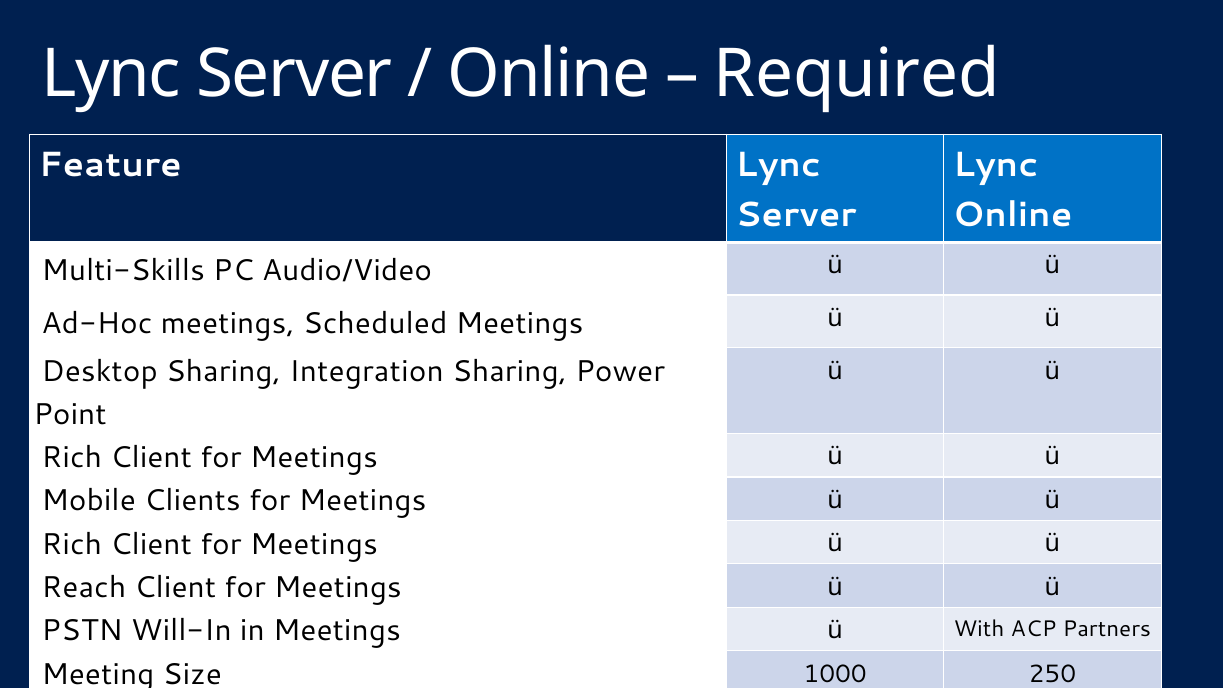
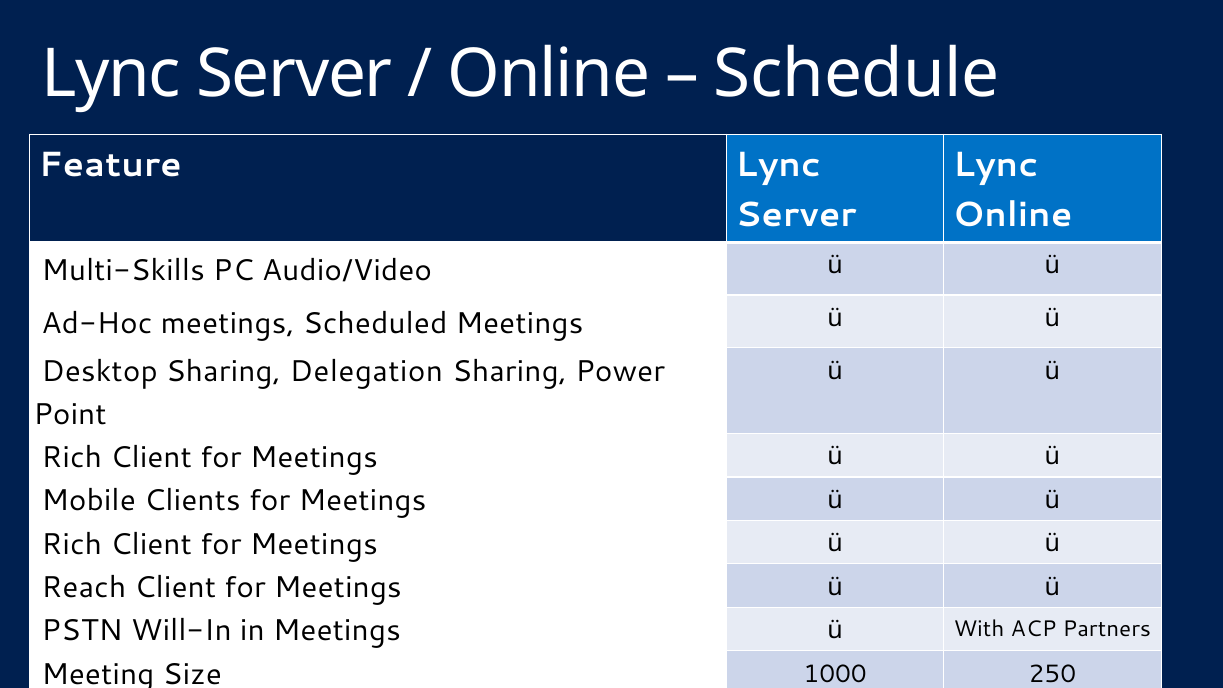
Required: Required -> Schedule (857, 74)
Integration: Integration -> Delegation (366, 372)
